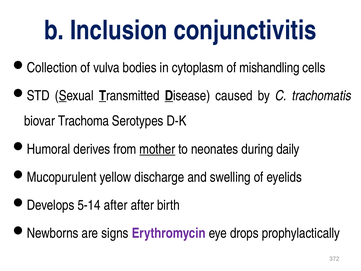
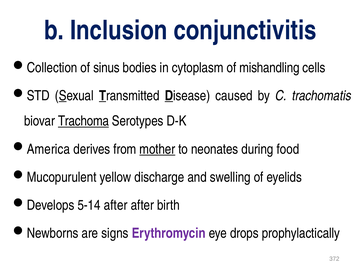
vulva: vulva -> sinus (106, 68)
Trachoma underline: none -> present (84, 121)
Humoral: Humoral -> America (48, 149)
daily: daily -> food (288, 149)
